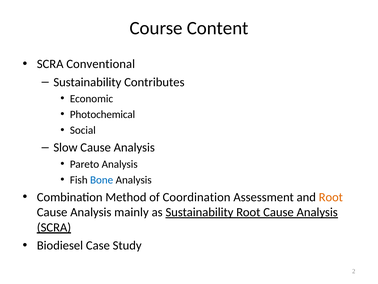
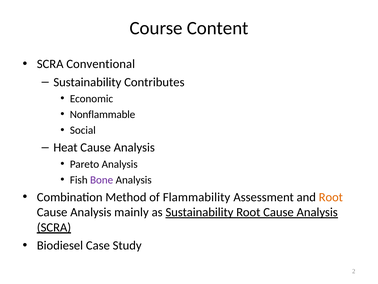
Photochemical: Photochemical -> Nonflammable (103, 114)
Slow: Slow -> Heat (65, 147)
Bone colour: blue -> purple (102, 180)
Coordination: Coordination -> Flammability (197, 197)
